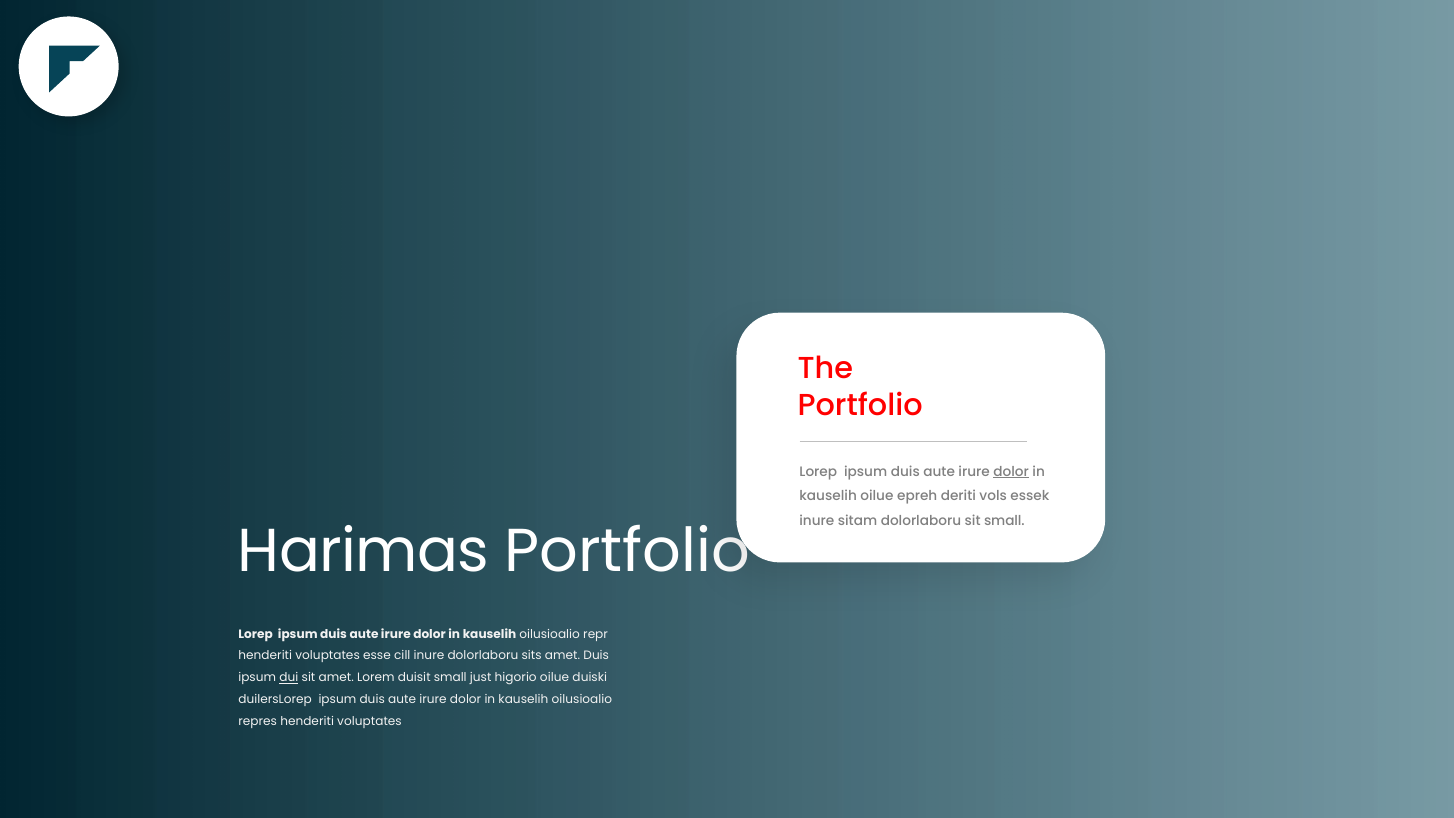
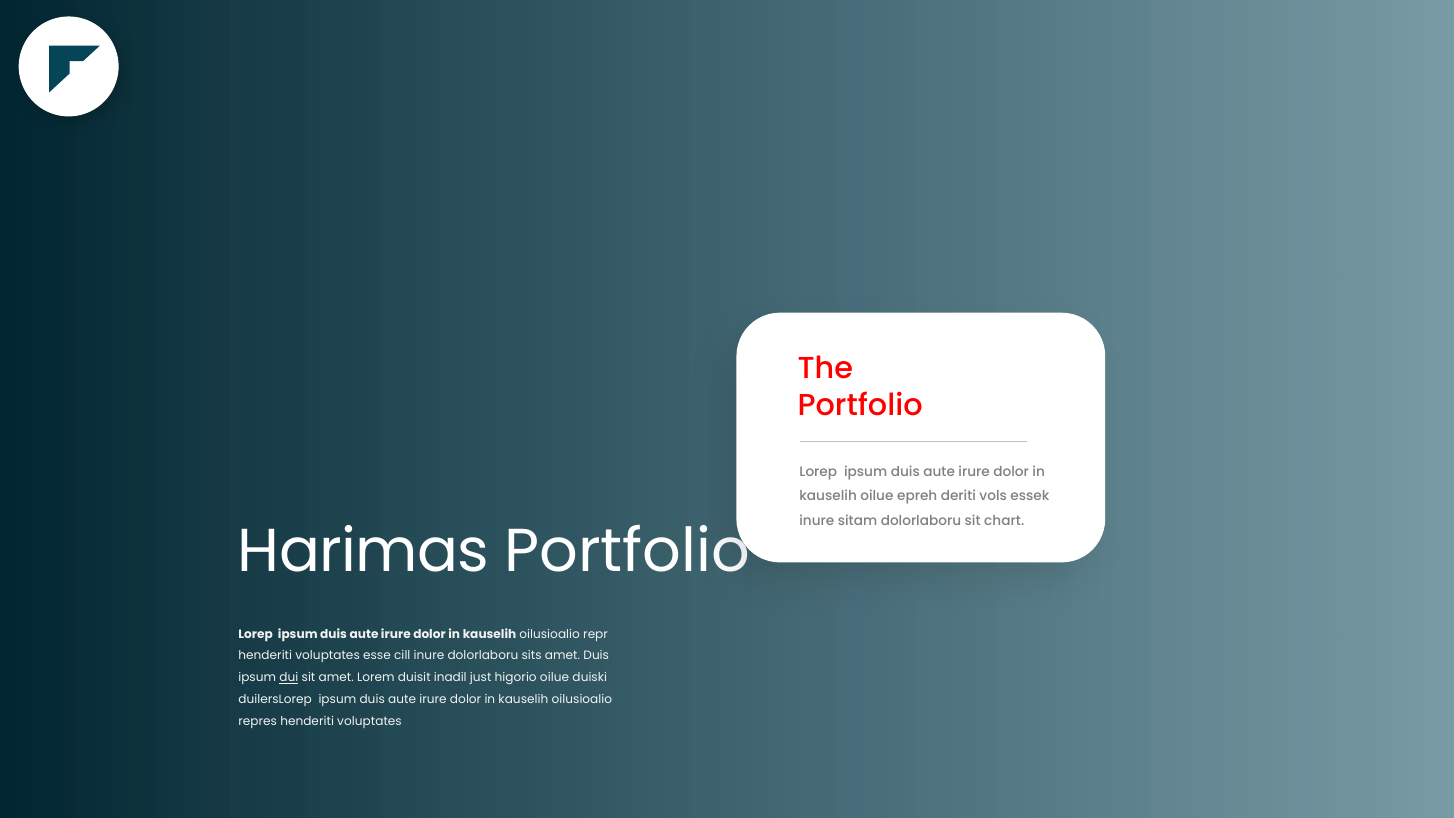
dolor underline: present -> none (1011, 472)
sit small: small -> chart (1004, 521)
duisit small: small -> inadil (450, 678)
